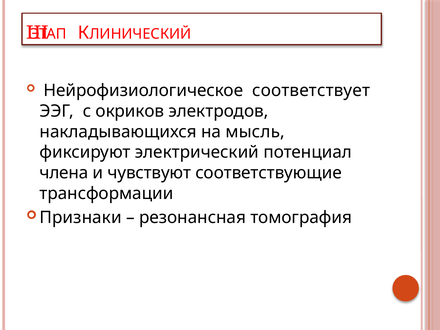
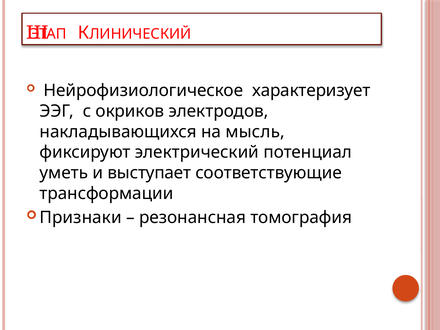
соответствует: соответствует -> характеризует (311, 91)
члена: члена -> уметь (64, 173)
чувствуют: чувствуют -> выступает (149, 173)
